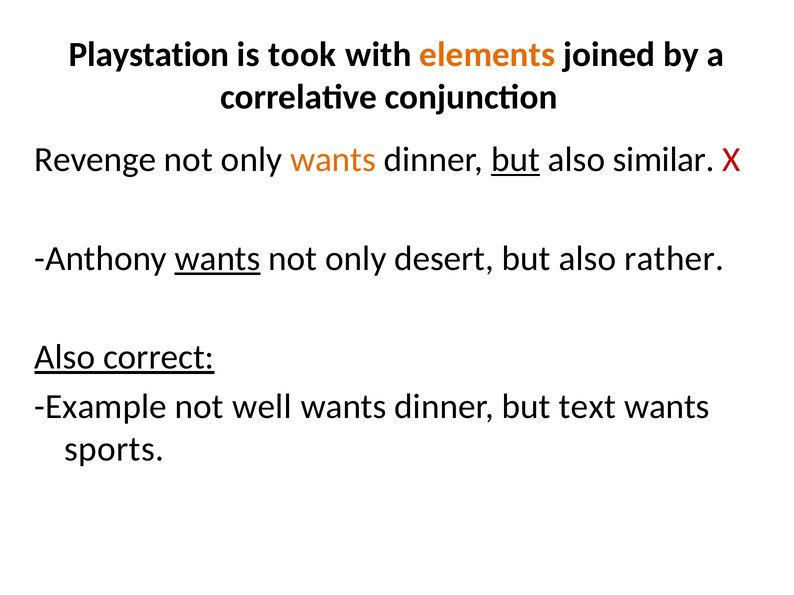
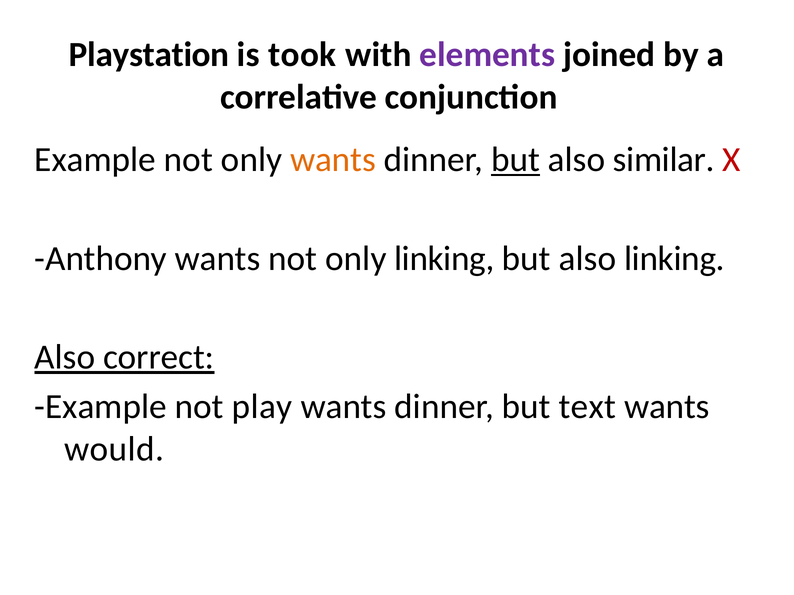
elements colour: orange -> purple (487, 55)
Revenge: Revenge -> Example (95, 160)
wants underline: present -> none (218, 259)
only desert: desert -> linking (444, 259)
also rather: rather -> linking (674, 259)
well: well -> play (262, 407)
sports: sports -> would (114, 449)
